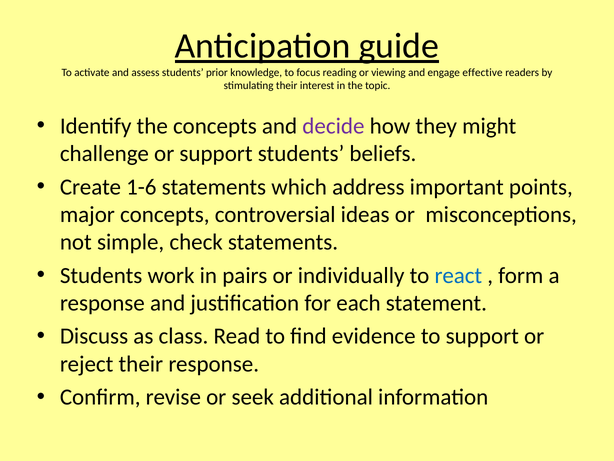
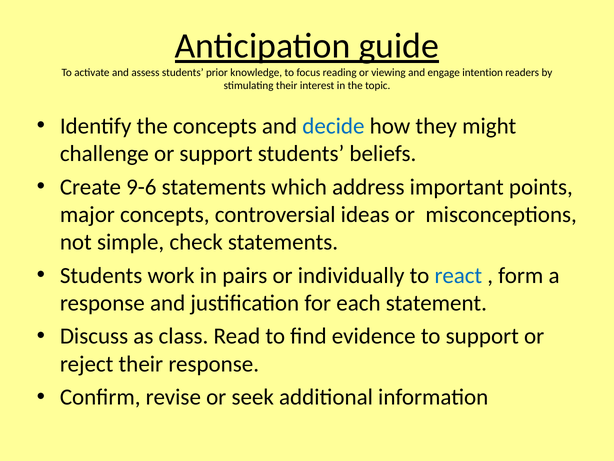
effective: effective -> intention (483, 72)
decide colour: purple -> blue (333, 126)
1-6: 1-6 -> 9-6 (141, 187)
